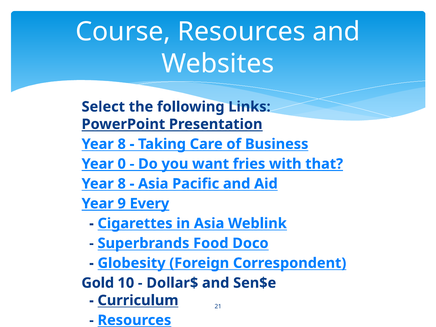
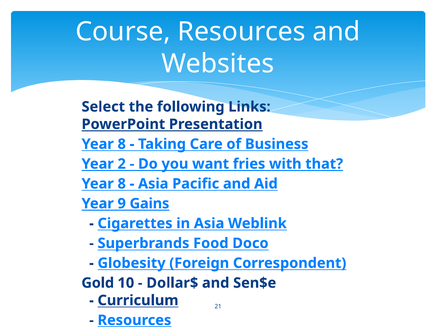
0: 0 -> 2 (122, 164)
Every: Every -> Gains (149, 204)
